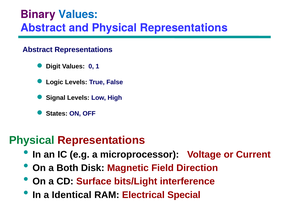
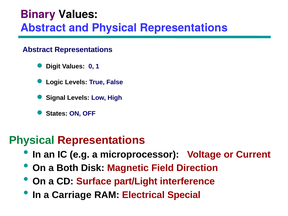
Values colour: blue -> black (78, 14)
bits/Light: bits/Light -> part/Light (136, 181)
Identical: Identical -> Carriage (72, 195)
